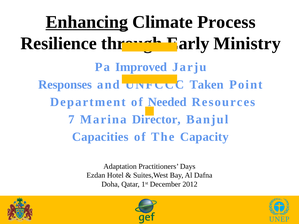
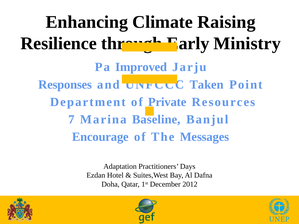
Enhancing underline: present -> none (87, 22)
Process: Process -> Raising (226, 22)
Needed: Needed -> Private (167, 102)
Director: Director -> Baseline (156, 119)
Capacities: Capacities -> Encourage (100, 137)
Capacity: Capacity -> Messages (205, 137)
